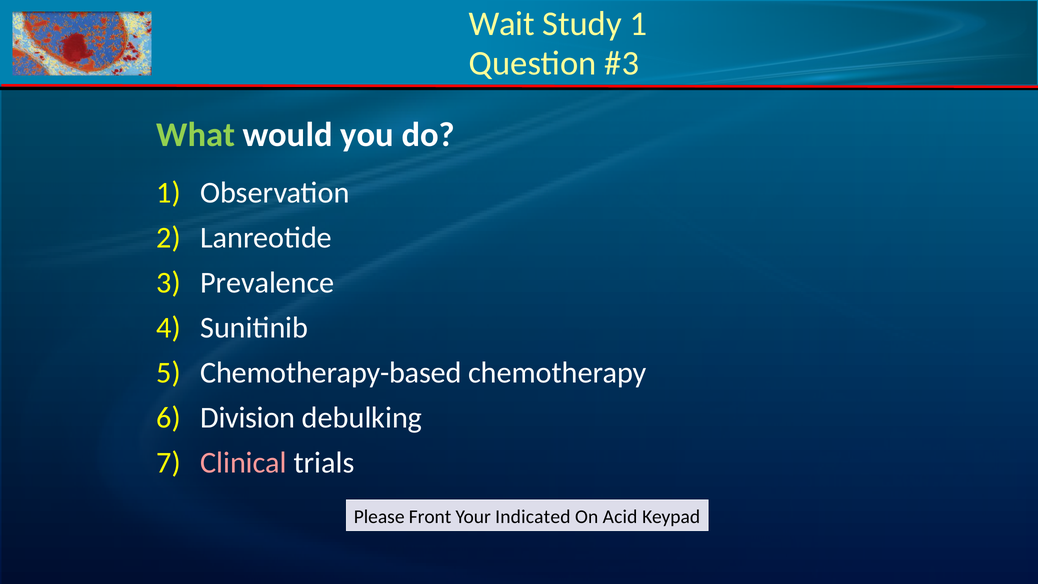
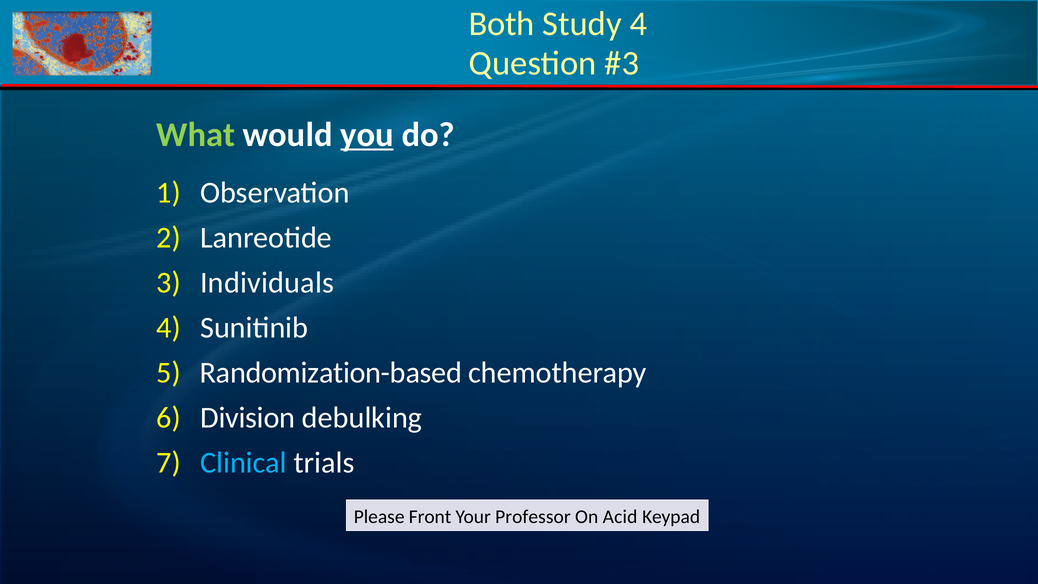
Wait: Wait -> Both (502, 24)
Study 1: 1 -> 4 (638, 24)
you underline: none -> present (367, 135)
Prevalence: Prevalence -> Individuals (267, 283)
Chemotherapy-based: Chemotherapy-based -> Randomization-based (331, 373)
Clinical colour: pink -> light blue (243, 463)
Indicated: Indicated -> Professor (533, 517)
